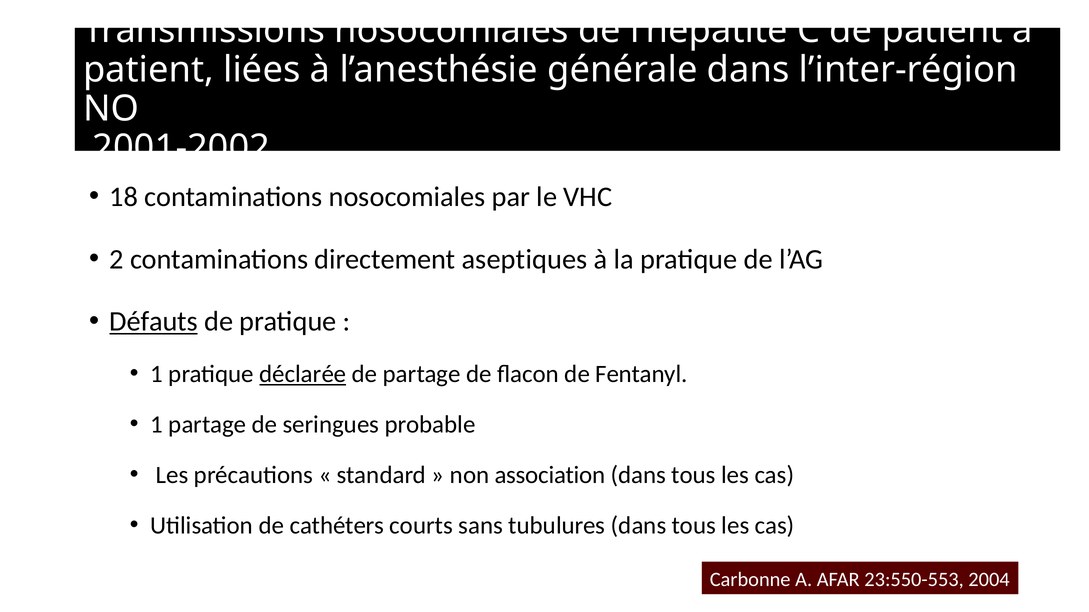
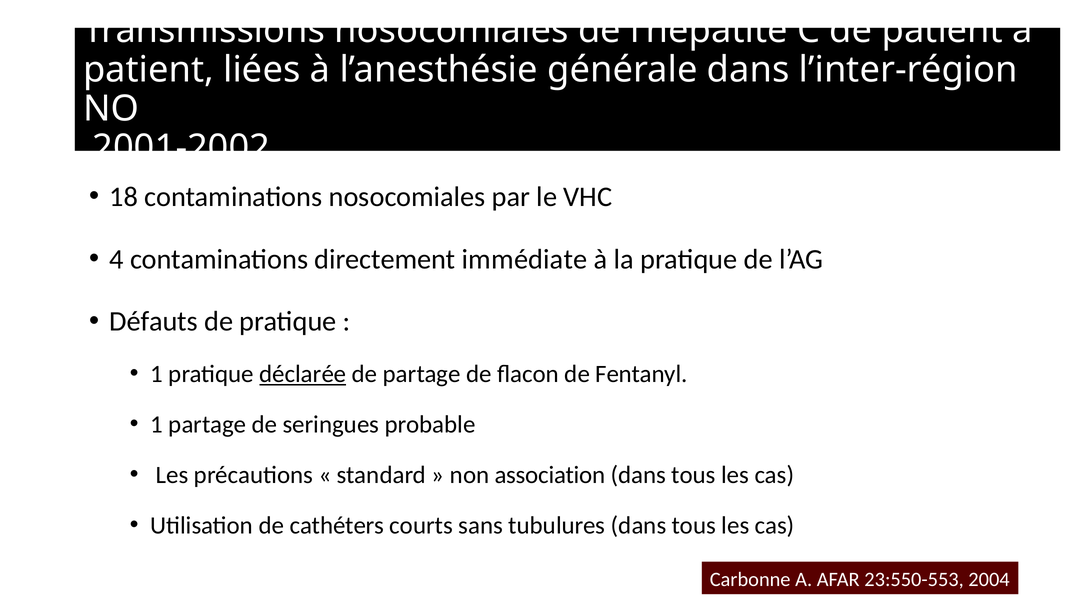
2: 2 -> 4 (117, 260)
aseptiques: aseptiques -> immédiate (525, 260)
Défauts underline: present -> none (154, 322)
